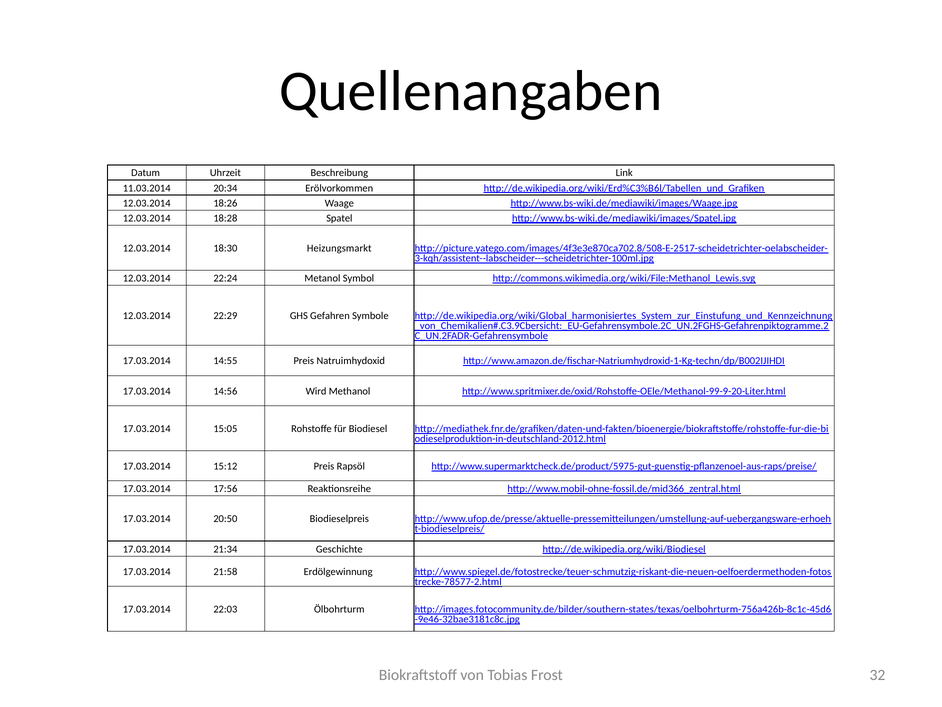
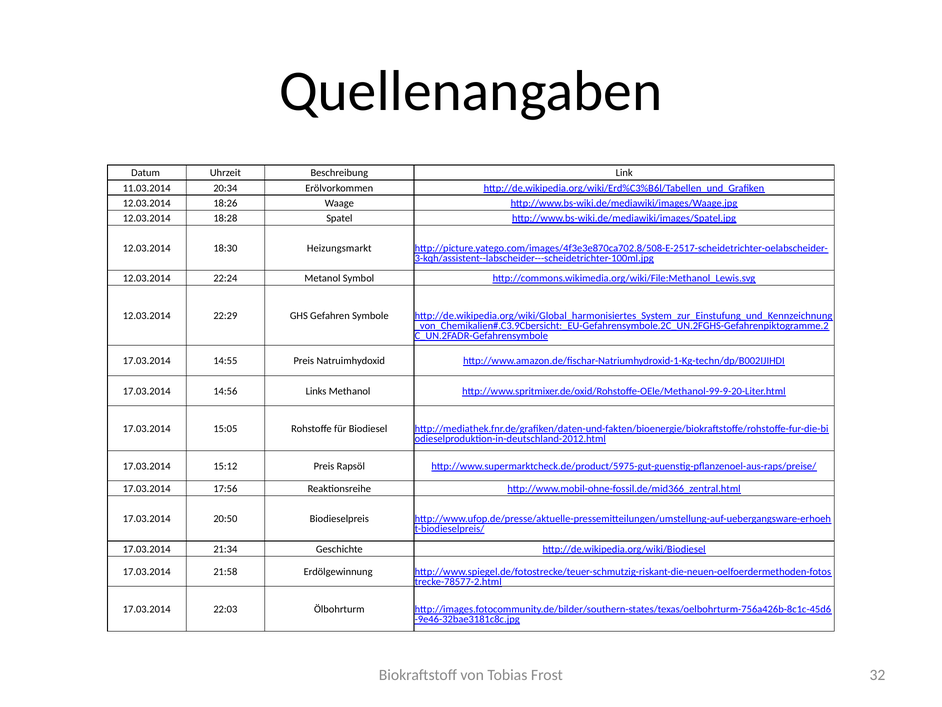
Wird: Wird -> Links (316, 391)
